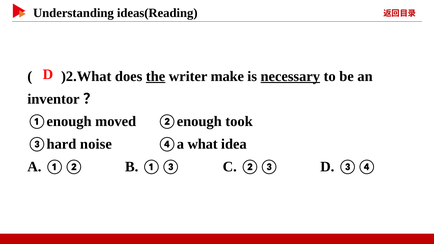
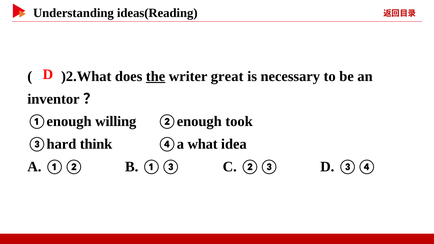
make: make -> great (227, 76)
necessary underline: present -> none (290, 76)
moved: moved -> willing (116, 122)
noise: noise -> think (96, 144)
